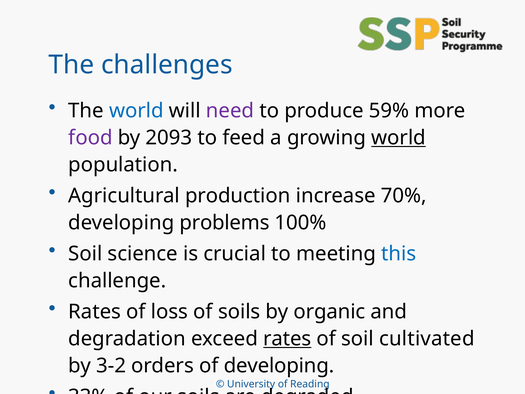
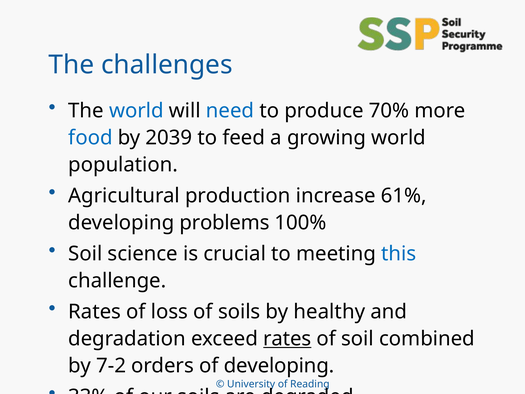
need colour: purple -> blue (230, 111)
59%: 59% -> 70% (389, 111)
food colour: purple -> blue (90, 138)
2093: 2093 -> 2039 (169, 138)
world underline: present -> none (399, 138)
70%: 70% -> 61% (404, 196)
organic: organic -> healthy (329, 312)
cultivated: cultivated -> combined (427, 339)
3-2: 3-2 -> 7-2 (111, 365)
